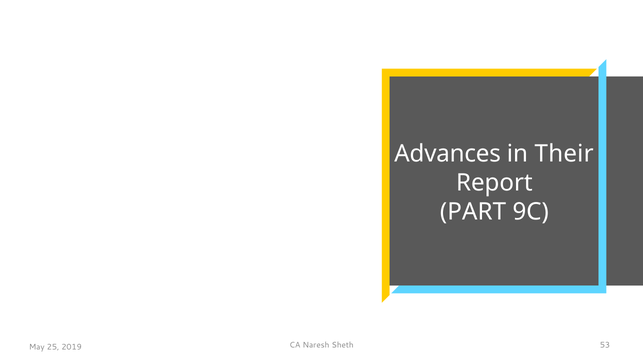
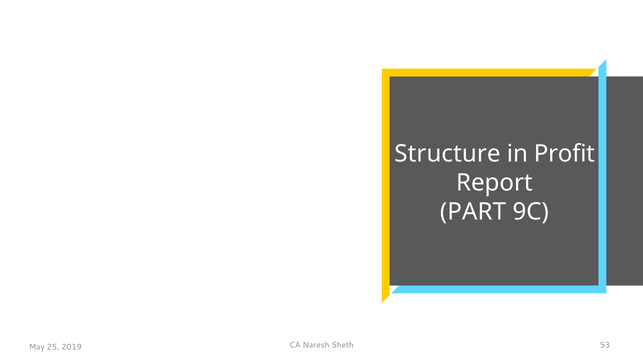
Advances: Advances -> Structure (447, 154)
Their: Their -> Profit (564, 154)
